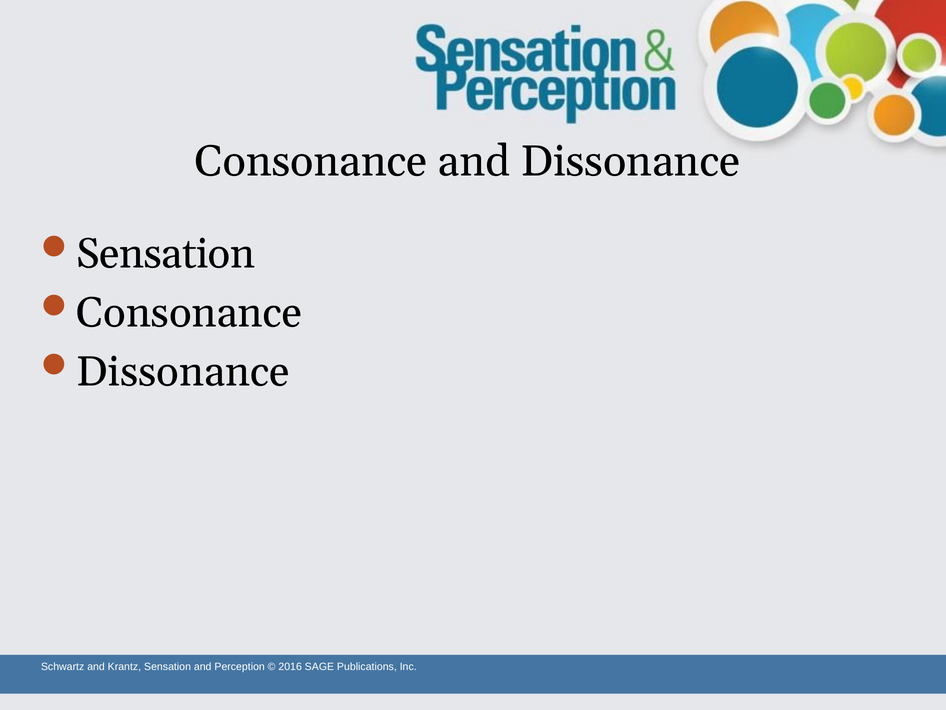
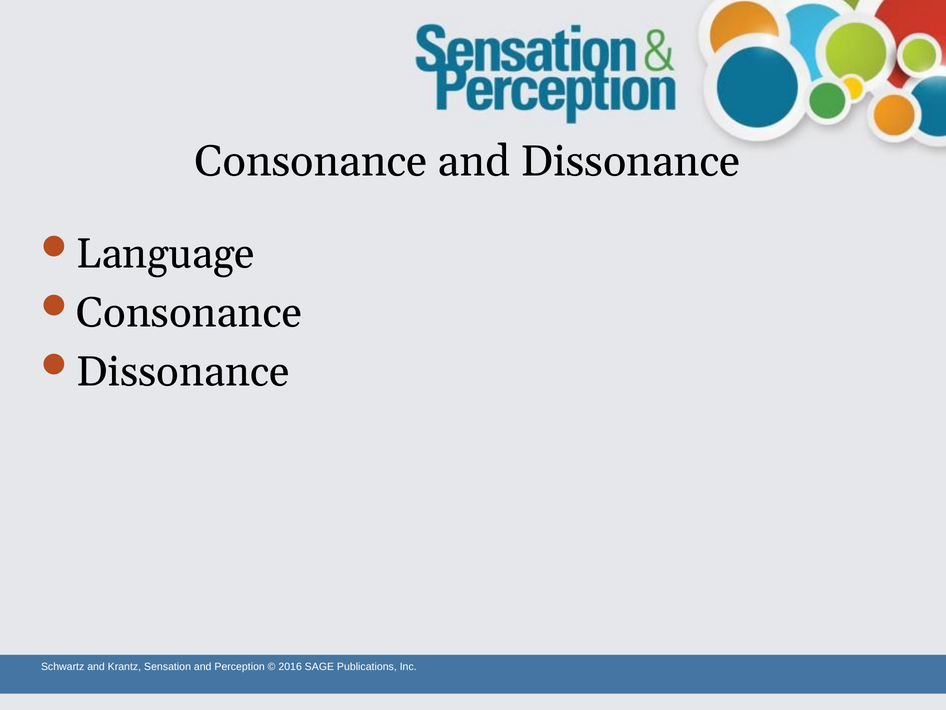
Sensation: Sensation -> Language (165, 254)
